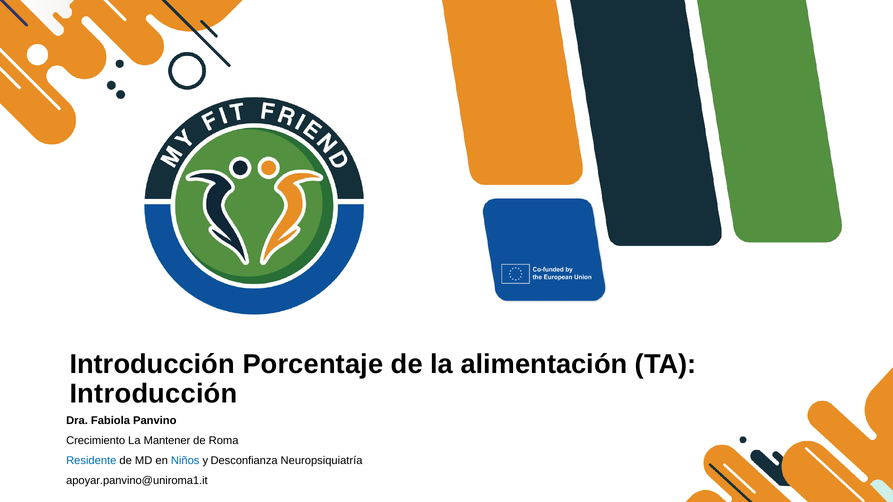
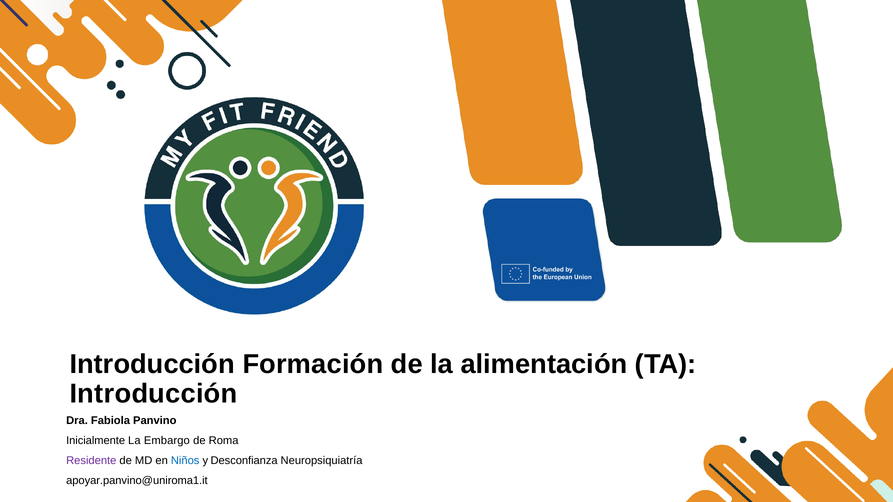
Porcentaje: Porcentaje -> Formación (313, 365)
Crecimiento: Crecimiento -> Inicialmente (96, 441)
Mantener: Mantener -> Embargo (167, 441)
Residente colour: blue -> purple (91, 461)
